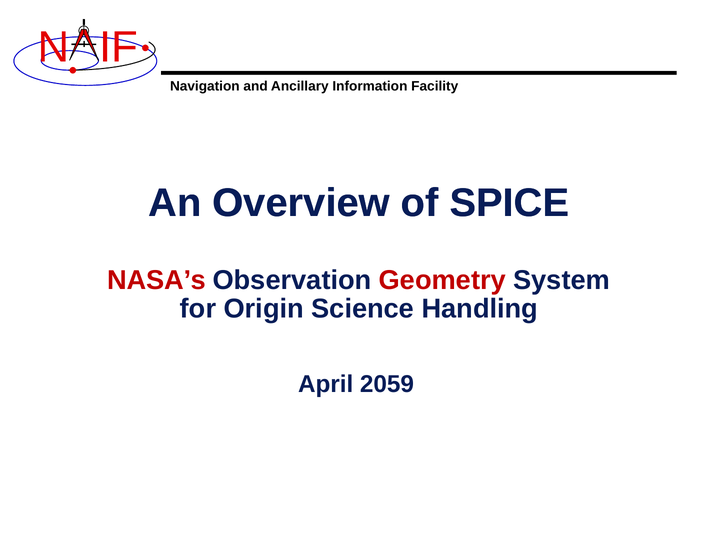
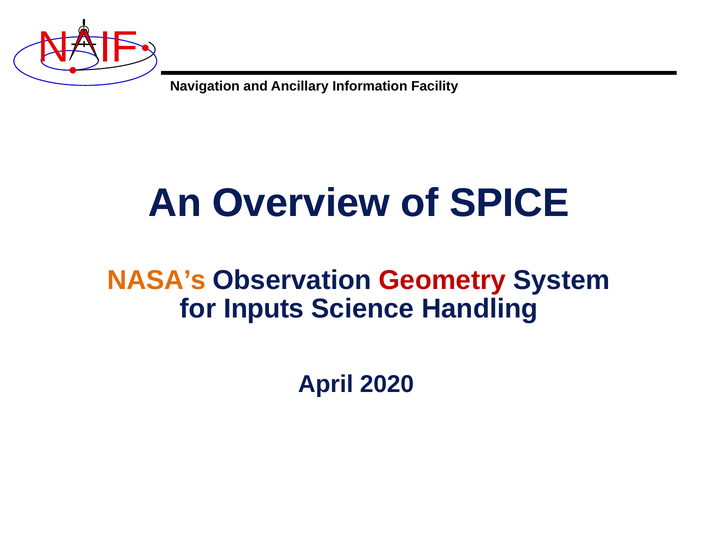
NASA’s colour: red -> orange (157, 280)
Origin: Origin -> Inputs (264, 308)
2059: 2059 -> 2020 (387, 384)
